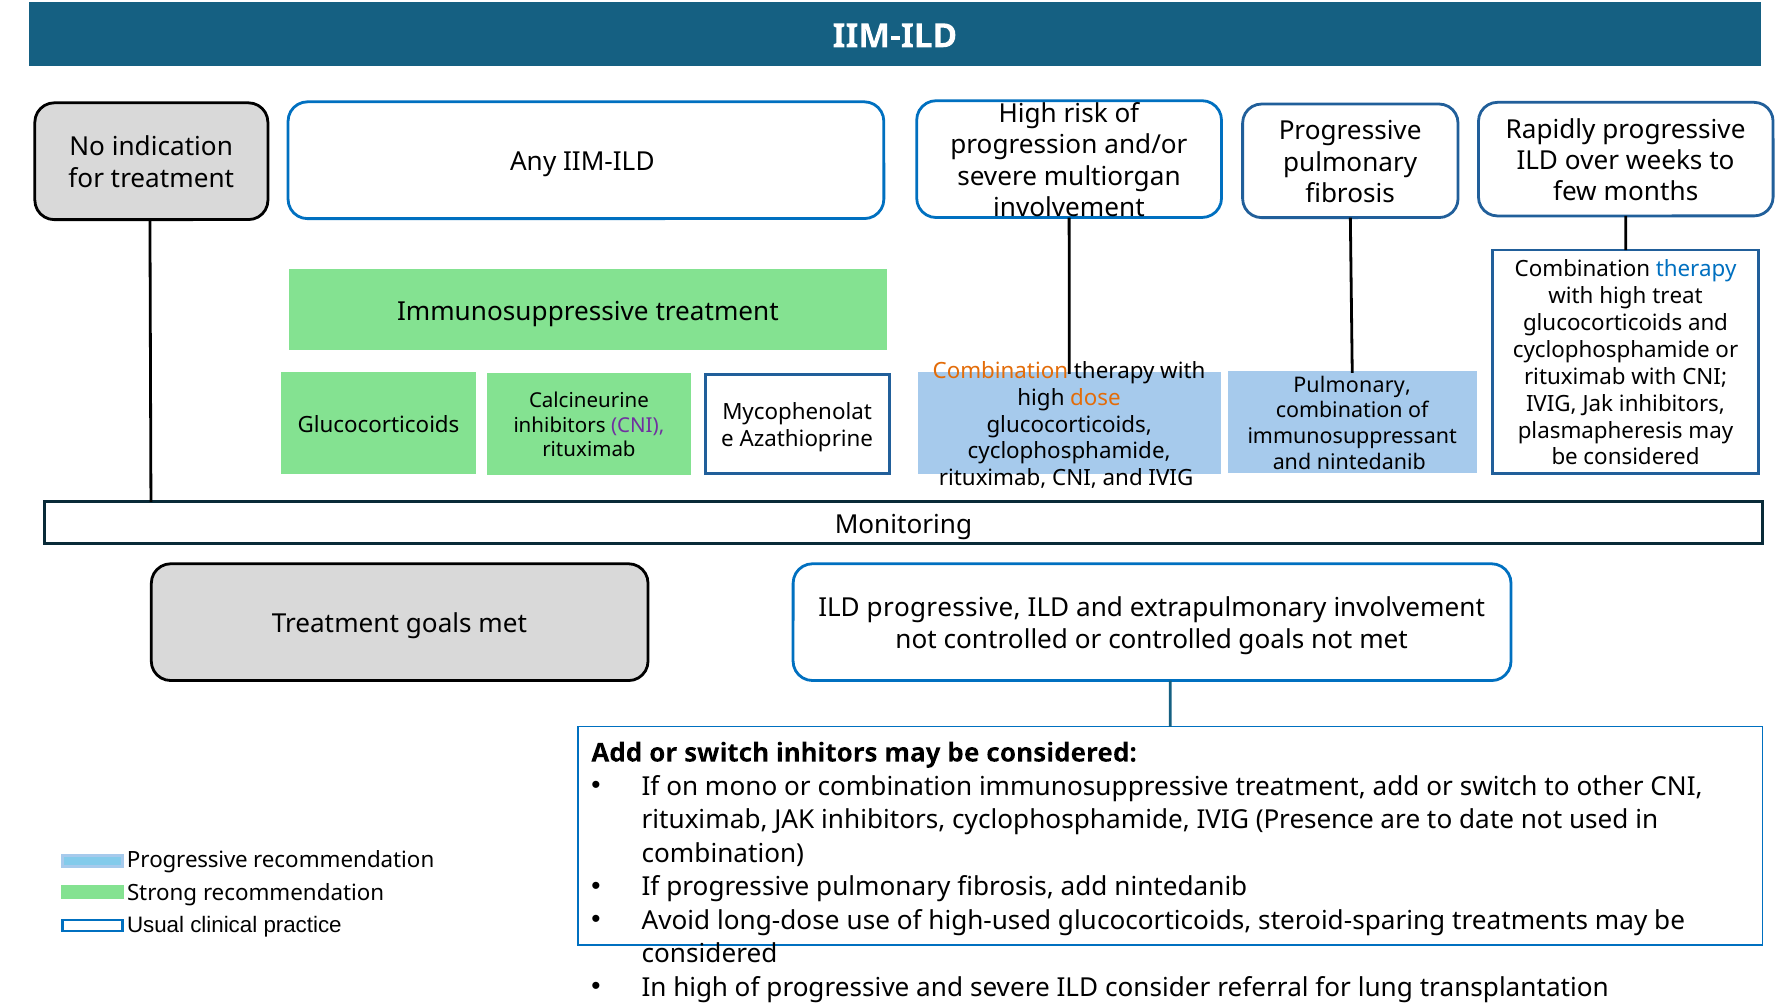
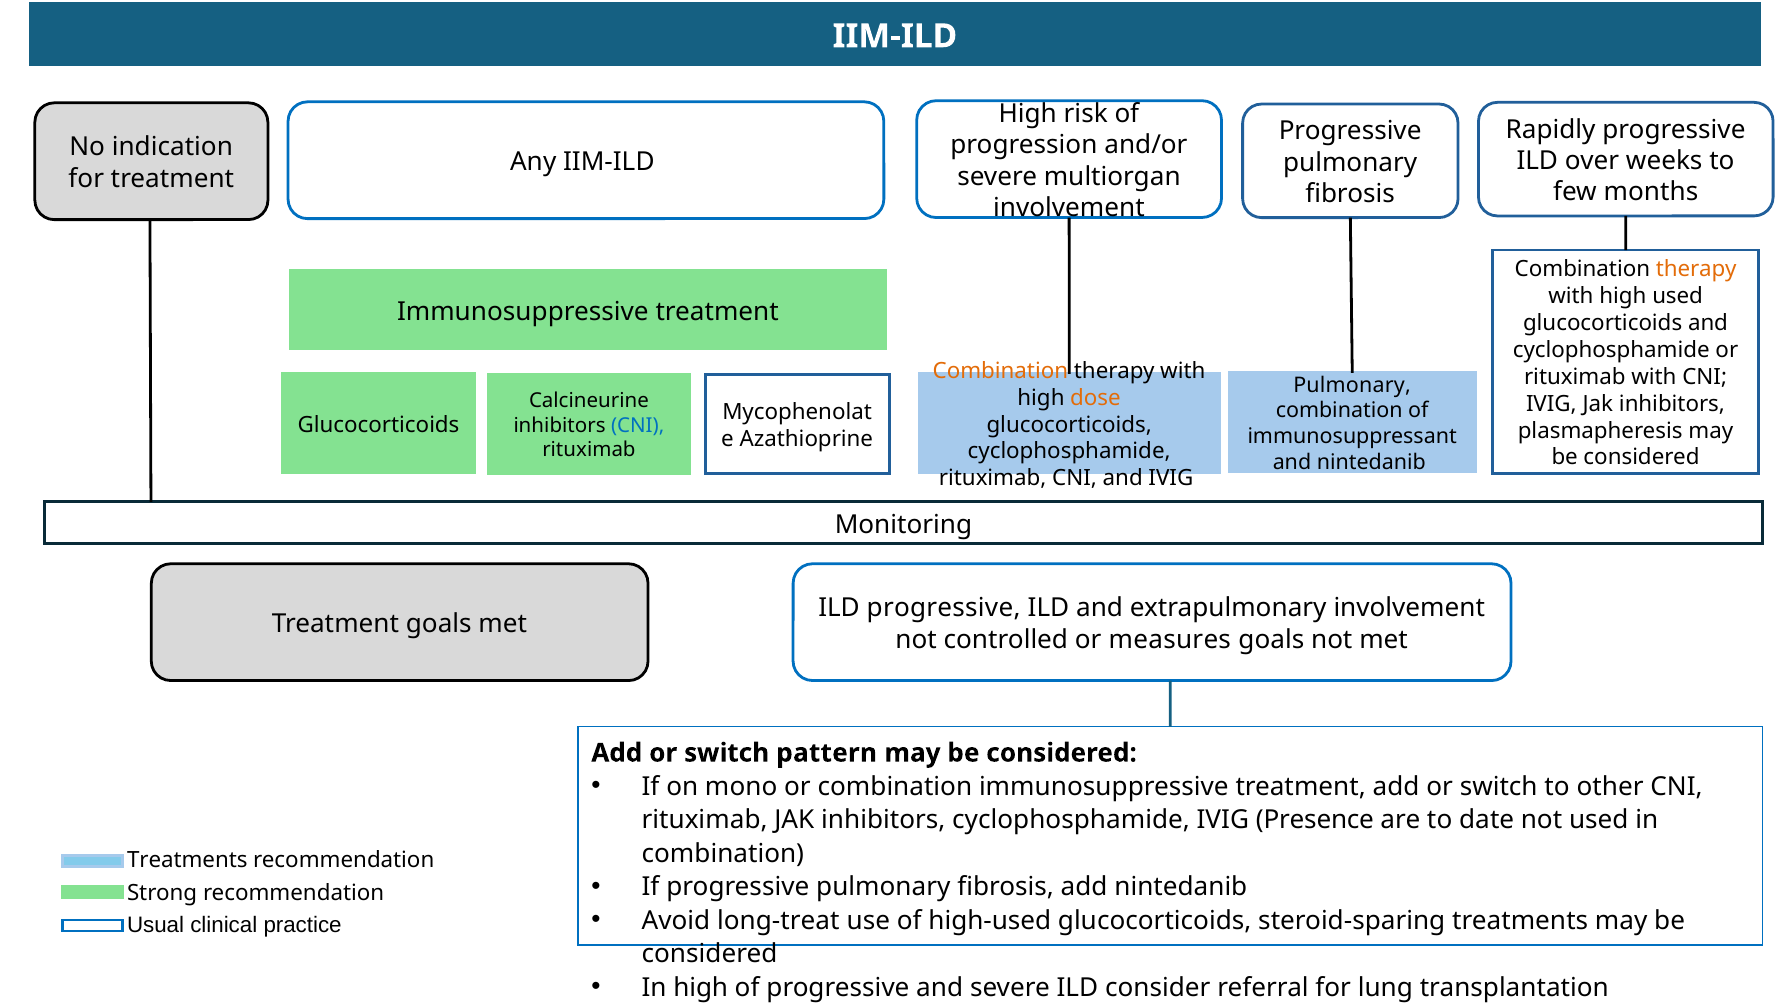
therapy colour: blue -> orange (1696, 270)
high treat: treat -> used (1678, 296)
CNI colour: purple -> blue (638, 426)
or controlled: controlled -> measures (1170, 640)
inhitors: inhitors -> pattern (827, 753)
Progressive: Progressive -> Treatments (187, 860)
long-dose: long-dose -> long-treat (778, 920)
